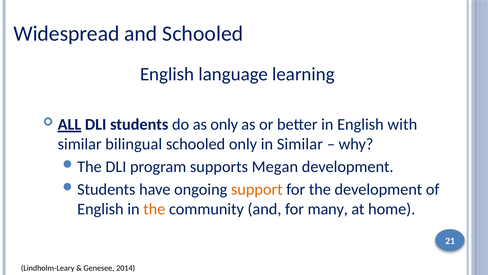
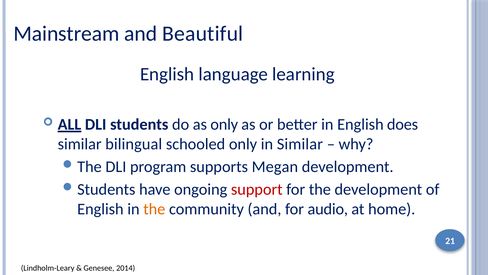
Widespread: Widespread -> Mainstream (66, 33)
and Schooled: Schooled -> Beautiful (203, 33)
with: with -> does (403, 124)
support colour: orange -> red (257, 189)
many: many -> audio (328, 209)
